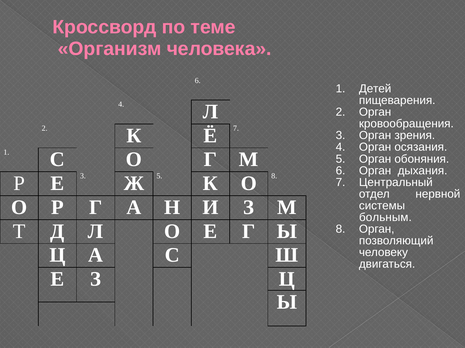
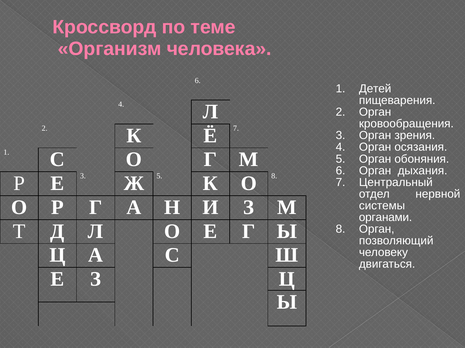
больным: больным -> органами (385, 218)
